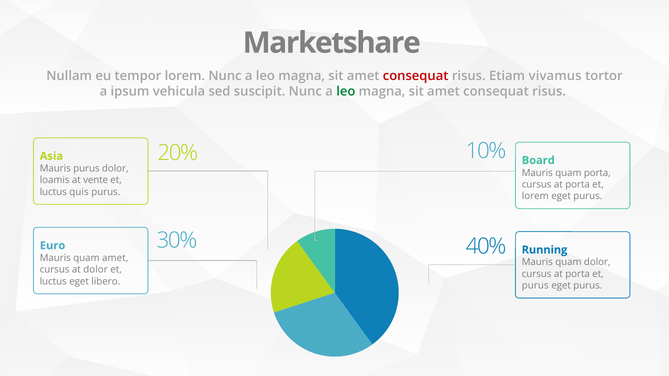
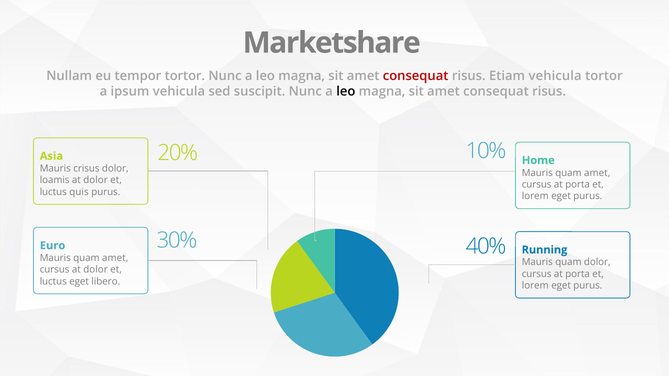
tempor lorem: lorem -> tortor (185, 76)
Etiam vivamus: vivamus -> vehicula (555, 76)
leo colour: green -> black (346, 92)
Board: Board -> Home (538, 160)
Mauris purus: purus -> crisus (86, 169)
porta: porta -> amet (597, 173)
vente: vente -> dolor (96, 180)
purus: purus -> lorem (535, 286)
